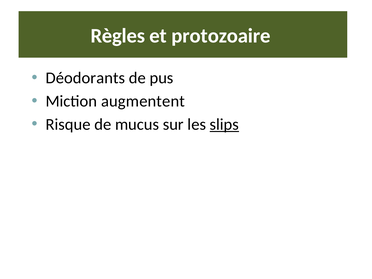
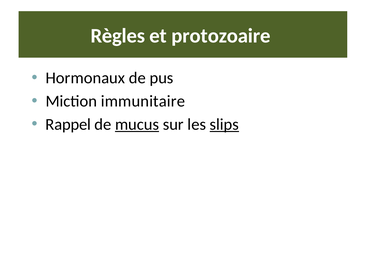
Déodorants: Déodorants -> Hormonaux (85, 78)
augmentent: augmentent -> immunitaire (143, 101)
Risque: Risque -> Rappel (68, 124)
mucus underline: none -> present (137, 124)
